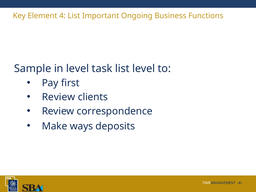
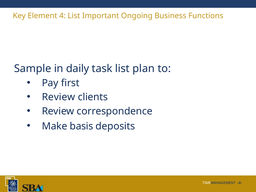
in level: level -> daily (78, 68)
list level: level -> plan (144, 68)
ways: ways -> basis (81, 126)
